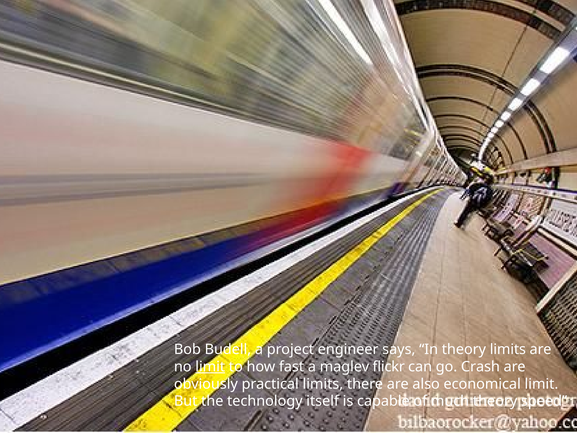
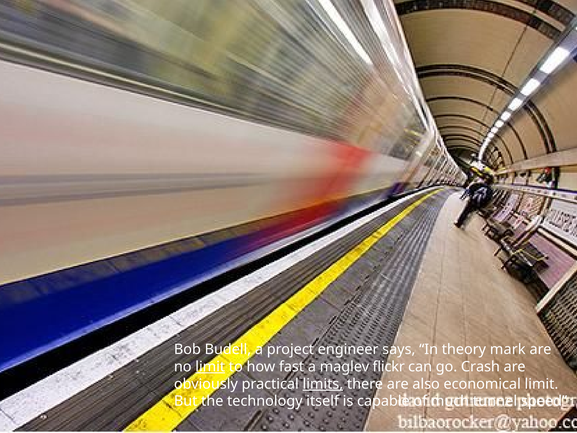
theory limits: limits -> mark (508, 349)
limits underline: none -> present (323, 384)
much theory: theory -> tunnel (495, 401)
